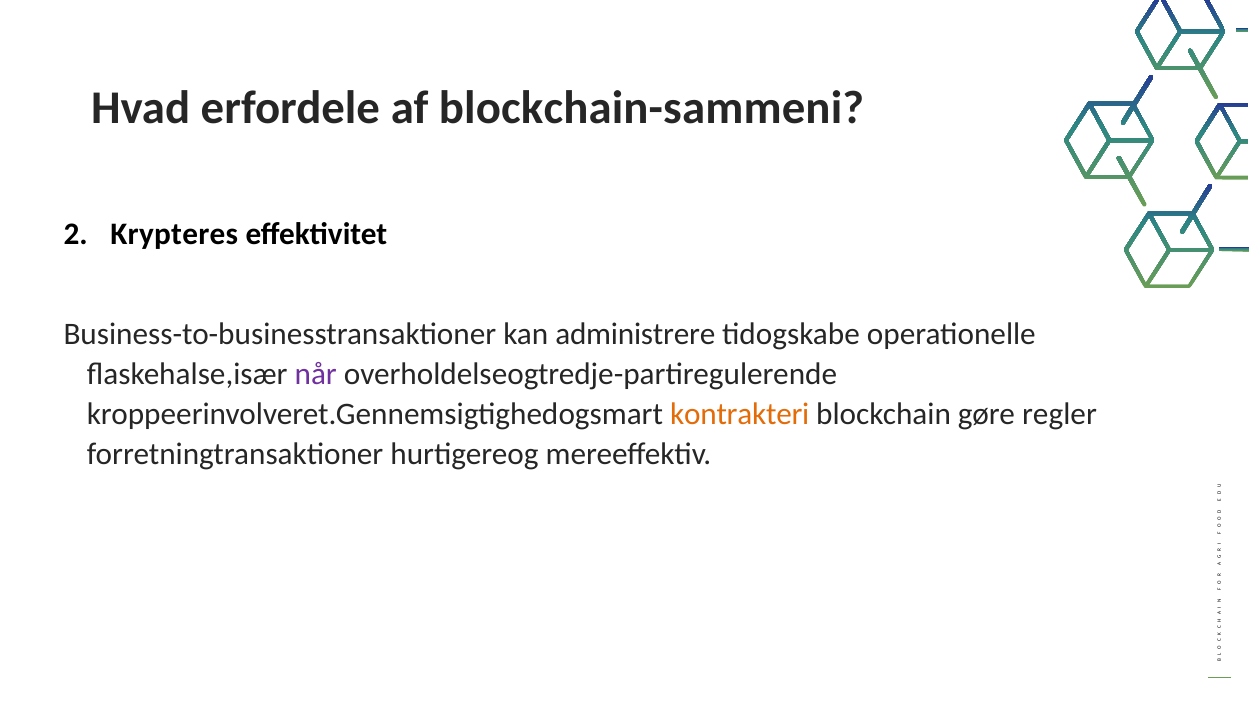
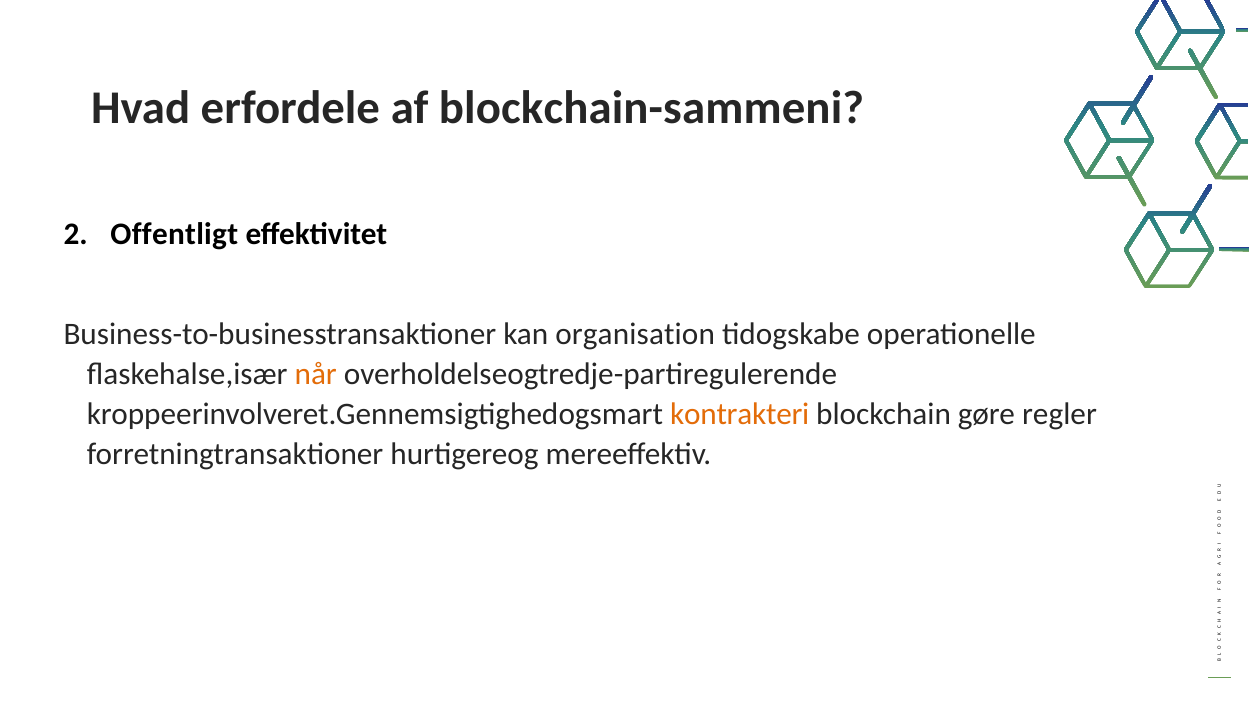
Krypteres: Krypteres -> Offentligt (174, 234)
administrere: administrere -> organisation (635, 334)
når colour: purple -> orange (316, 374)
